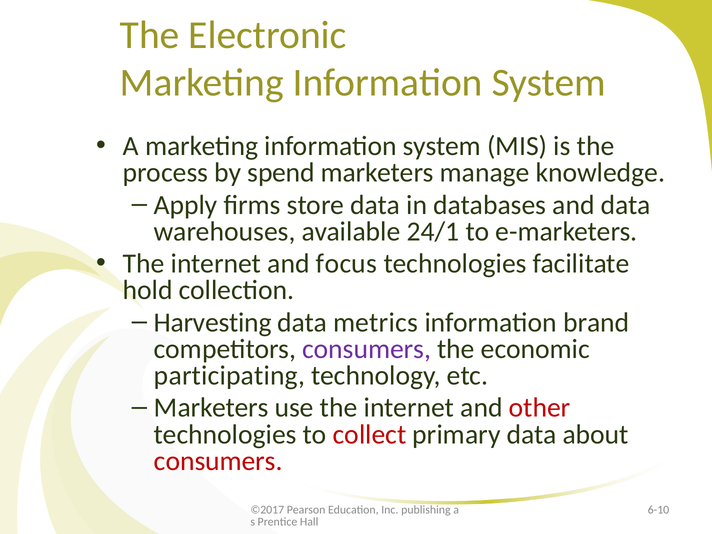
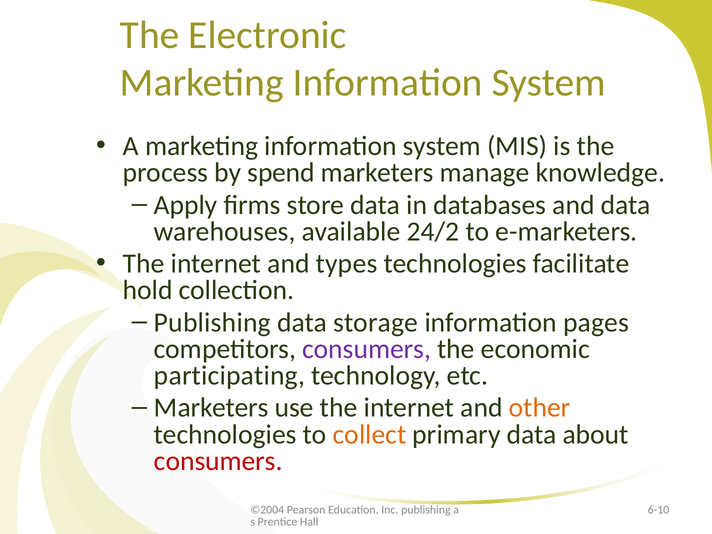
24/1: 24/1 -> 24/2 (433, 232)
focus: focus -> types (347, 264)
Harvesting: Harvesting -> Publishing (212, 323)
metrics: metrics -> storage (376, 323)
brand: brand -> pages (596, 323)
other colour: red -> orange (540, 408)
collect colour: red -> orange (370, 434)
©2017: ©2017 -> ©2004 (267, 510)
